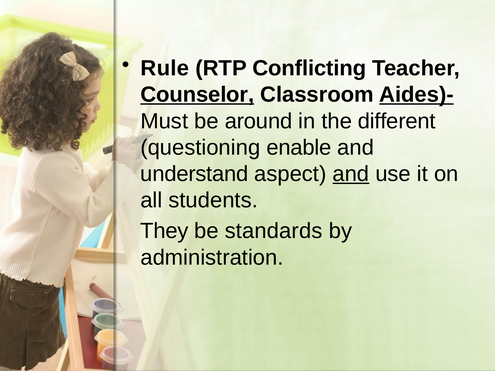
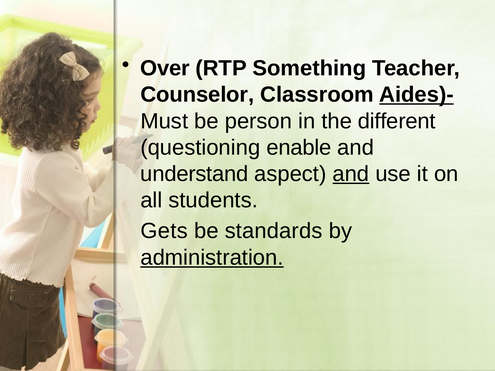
Rule: Rule -> Over (165, 68)
Conflicting: Conflicting -> Something (309, 68)
Counselor underline: present -> none (197, 95)
around: around -> person (258, 121)
They: They -> Gets (164, 231)
administration underline: none -> present (212, 258)
